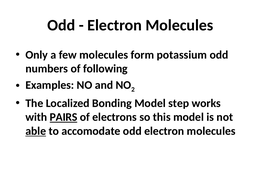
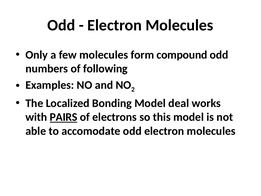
potassium: potassium -> compound (182, 55)
step: step -> deal (179, 103)
able underline: present -> none (36, 131)
